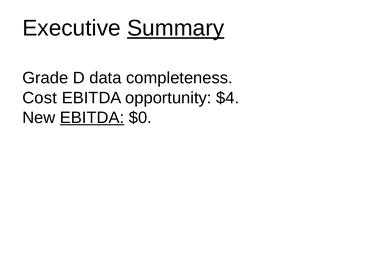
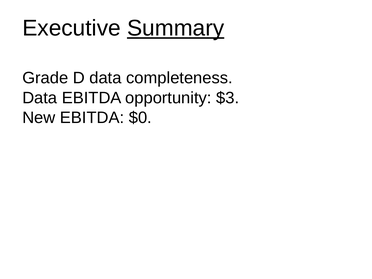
Cost: Cost -> Data (40, 98)
$4: $4 -> $3 (228, 98)
EBITDA underline: present -> none (92, 118)
